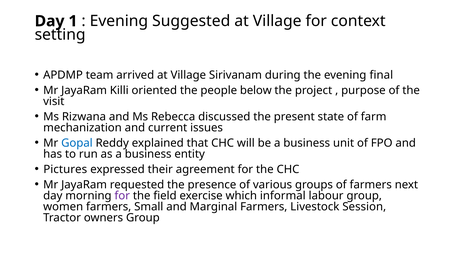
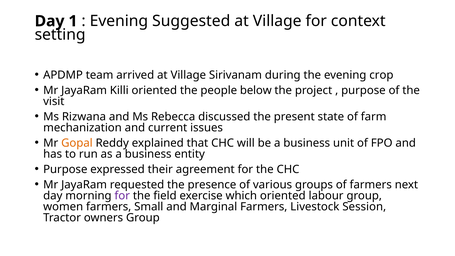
final: final -> crop (381, 75)
Gopal colour: blue -> orange (77, 143)
Pictures: Pictures -> Purpose (65, 169)
which informal: informal -> oriented (283, 196)
